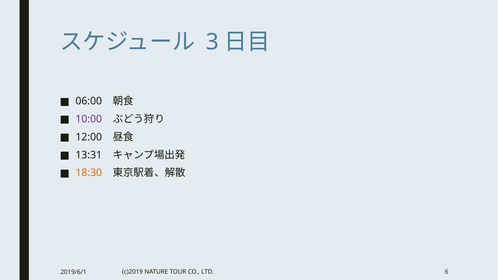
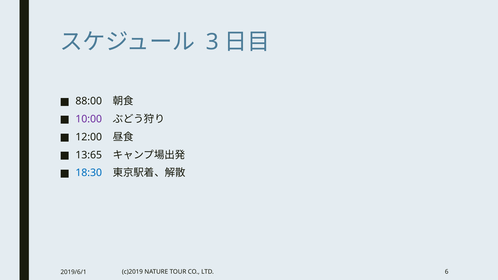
06:00: 06:00 -> 88:00 (89, 101)
13:31: 13:31 -> 13:65 (89, 155)
18:30 colour: orange -> blue (89, 173)
